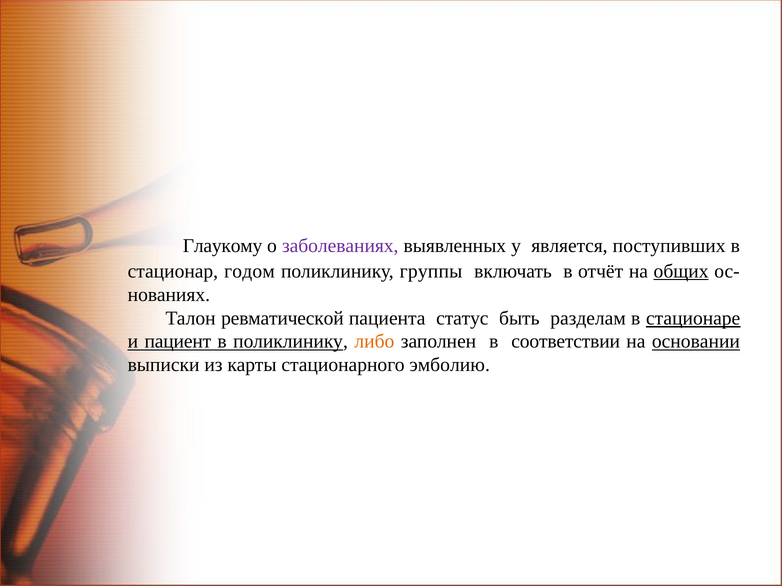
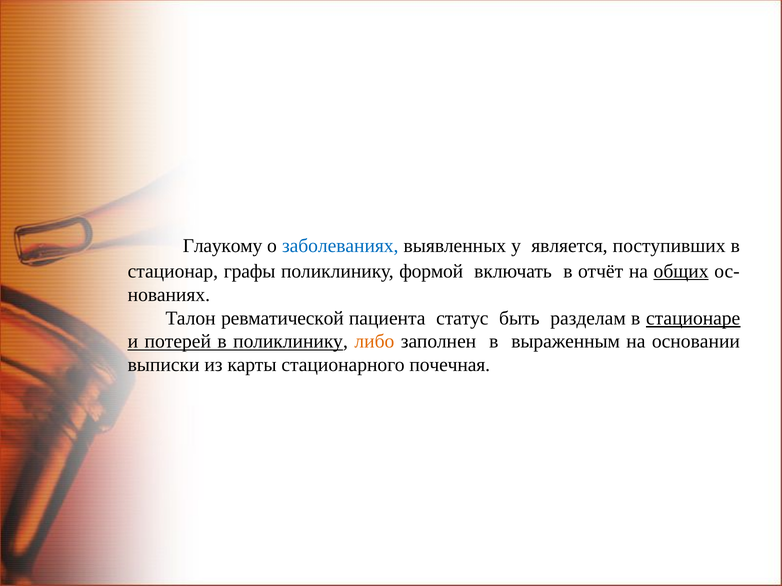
заболеваниях colour: purple -> blue (340, 246)
годом: годом -> графы (250, 271)
группы: группы -> формой (431, 271)
пациент: пациент -> потерей (178, 342)
соответствии: соответствии -> выраженным (566, 342)
основании underline: present -> none (696, 342)
эмболию: эмболию -> почечная (450, 365)
